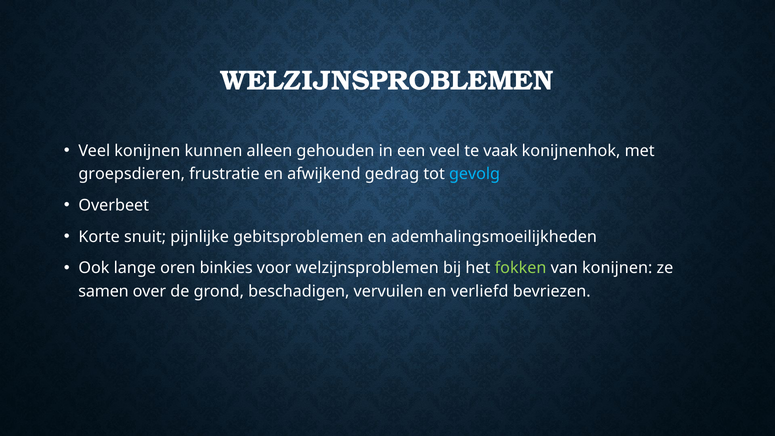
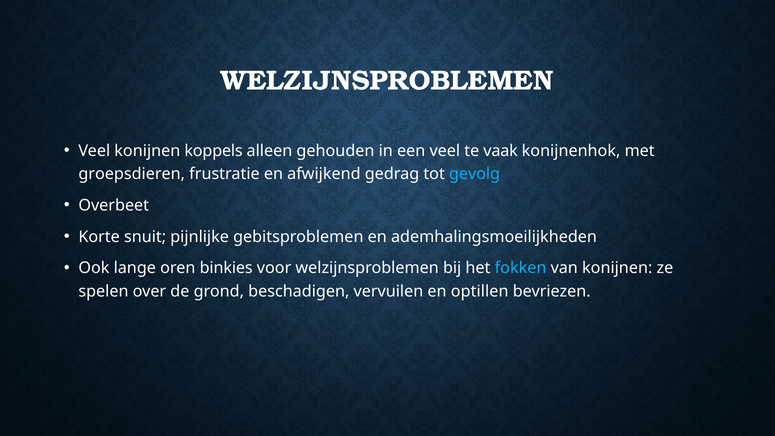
kunnen: kunnen -> koppels (214, 151)
fokken colour: light green -> light blue (521, 268)
samen: samen -> spelen (103, 291)
verliefd: verliefd -> optillen (480, 291)
